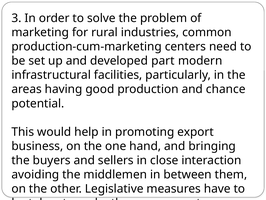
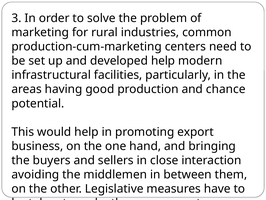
developed part: part -> help (163, 61)
